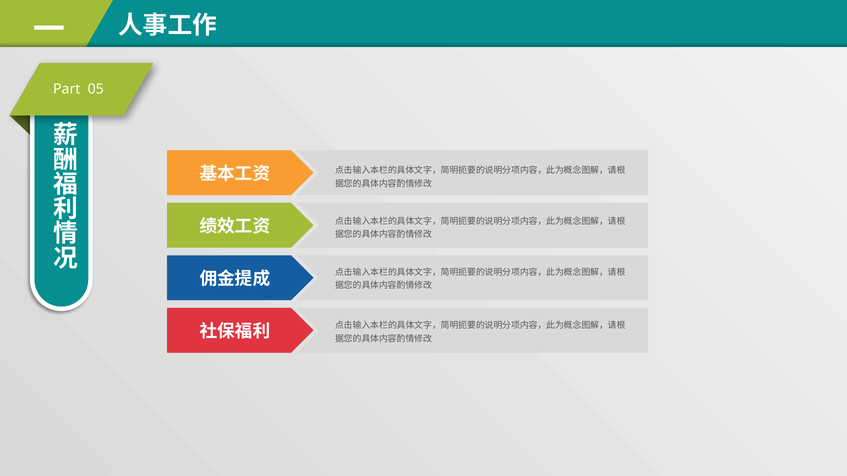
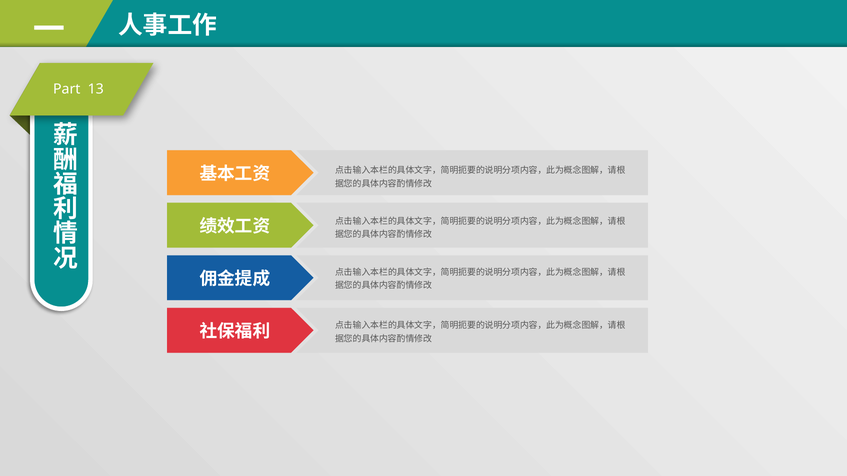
05: 05 -> 13 (96, 89)
